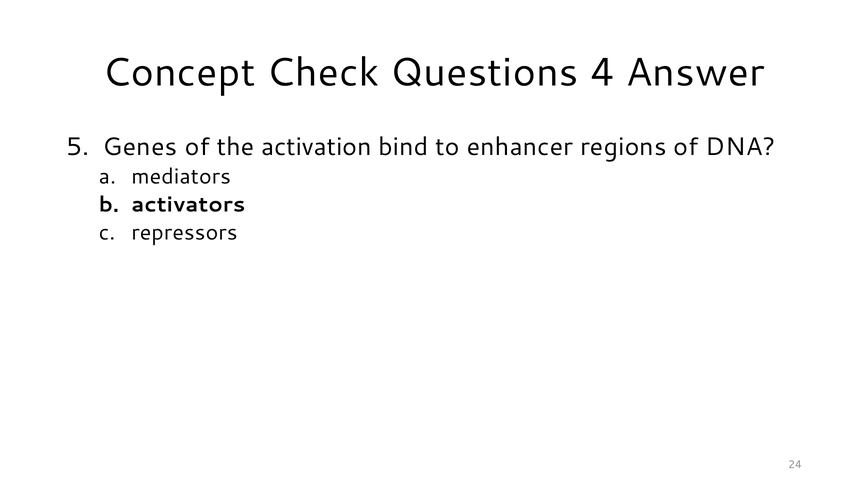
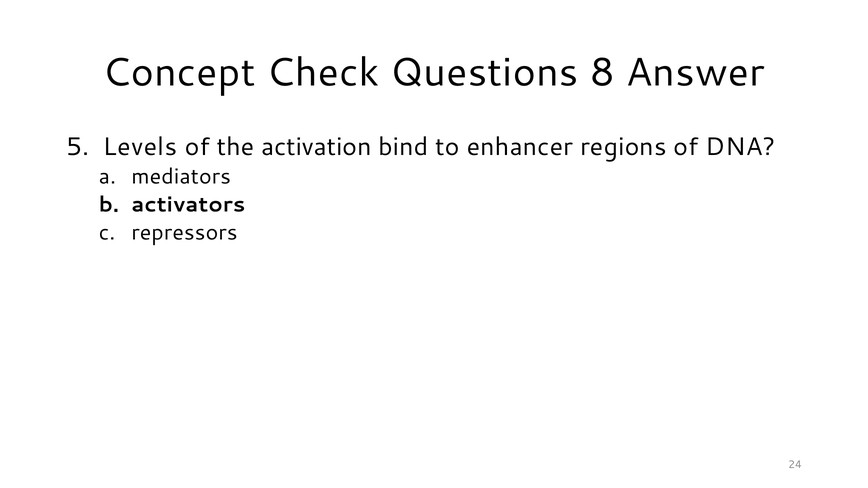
4: 4 -> 8 (602, 73)
Genes: Genes -> Levels (140, 147)
